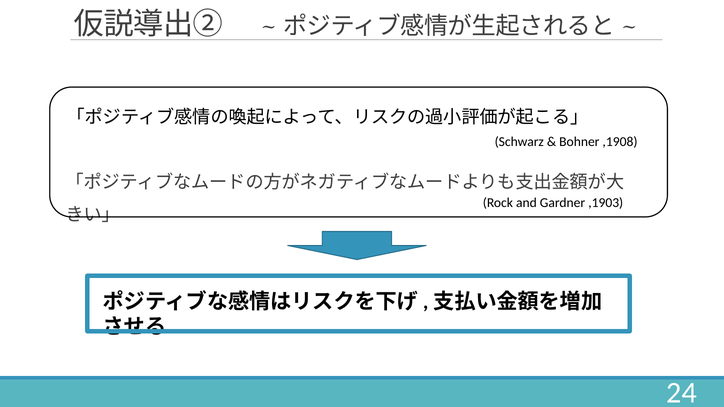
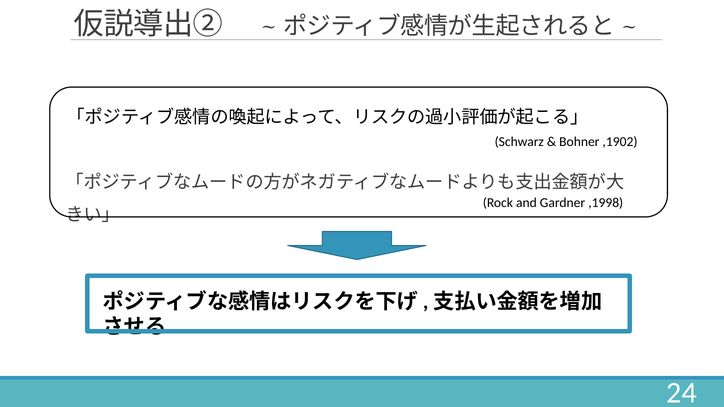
,1908: ,1908 -> ,1902 (620, 142)
,1903: ,1903 -> ,1998 (606, 203)
